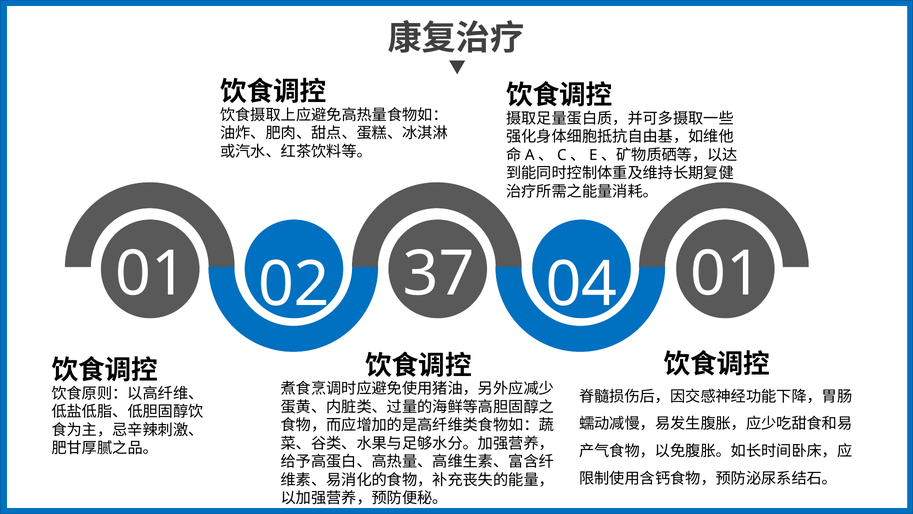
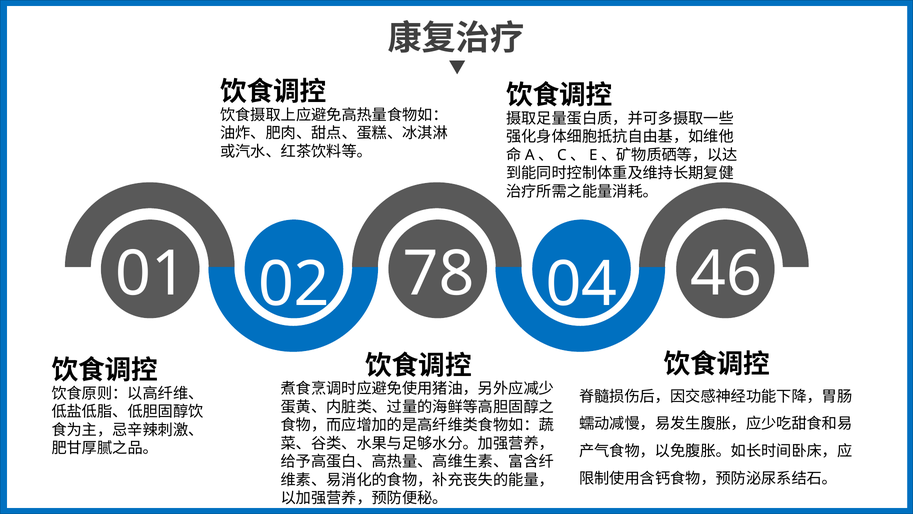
37: 37 -> 78 (439, 274)
04 01: 01 -> 46 (726, 274)
